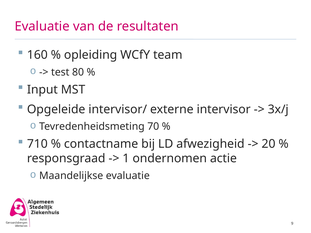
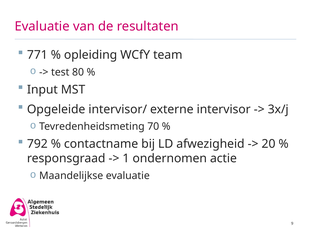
160: 160 -> 771 (37, 55)
710: 710 -> 792 (37, 144)
